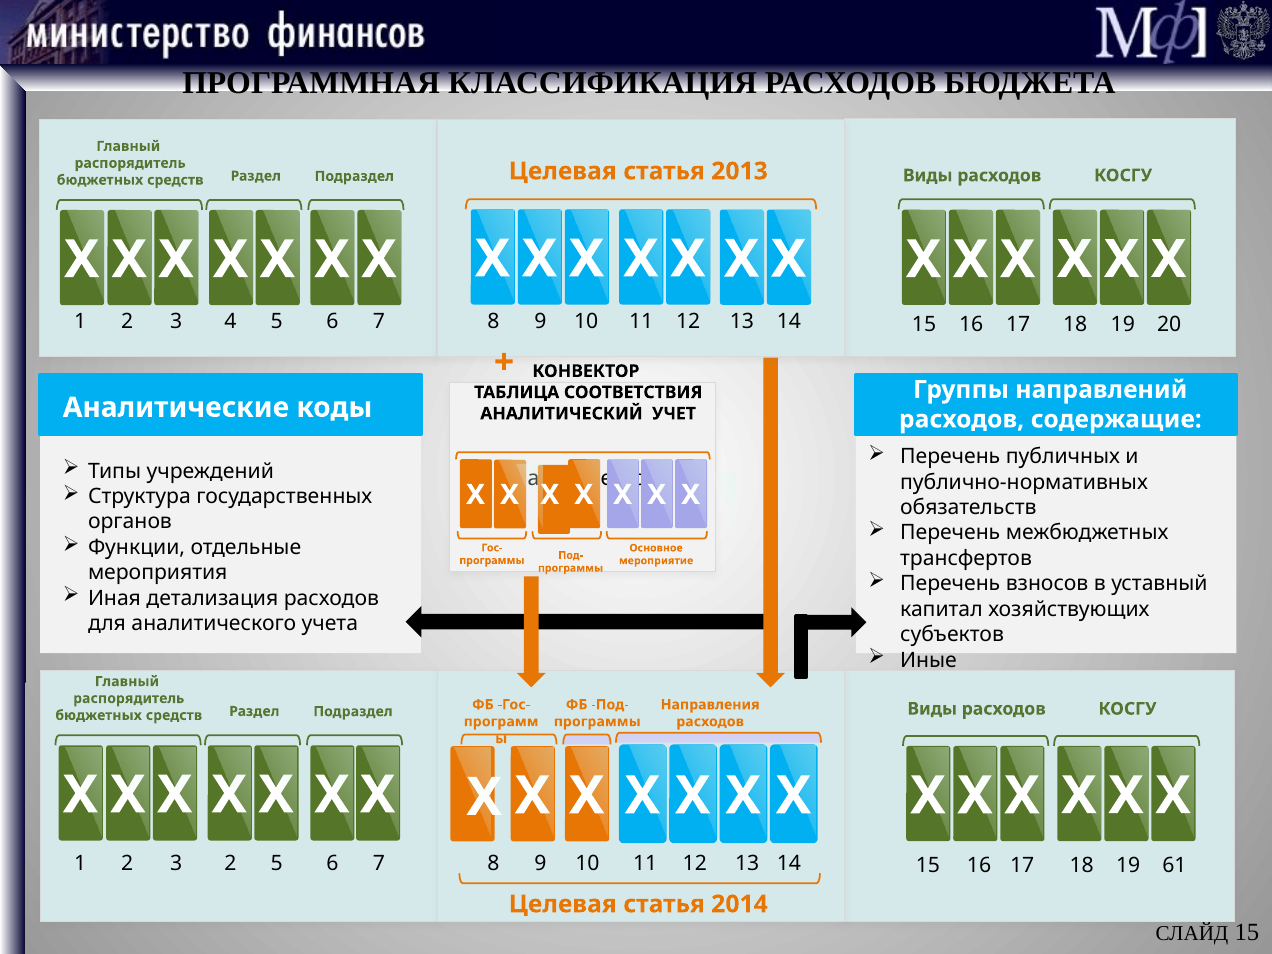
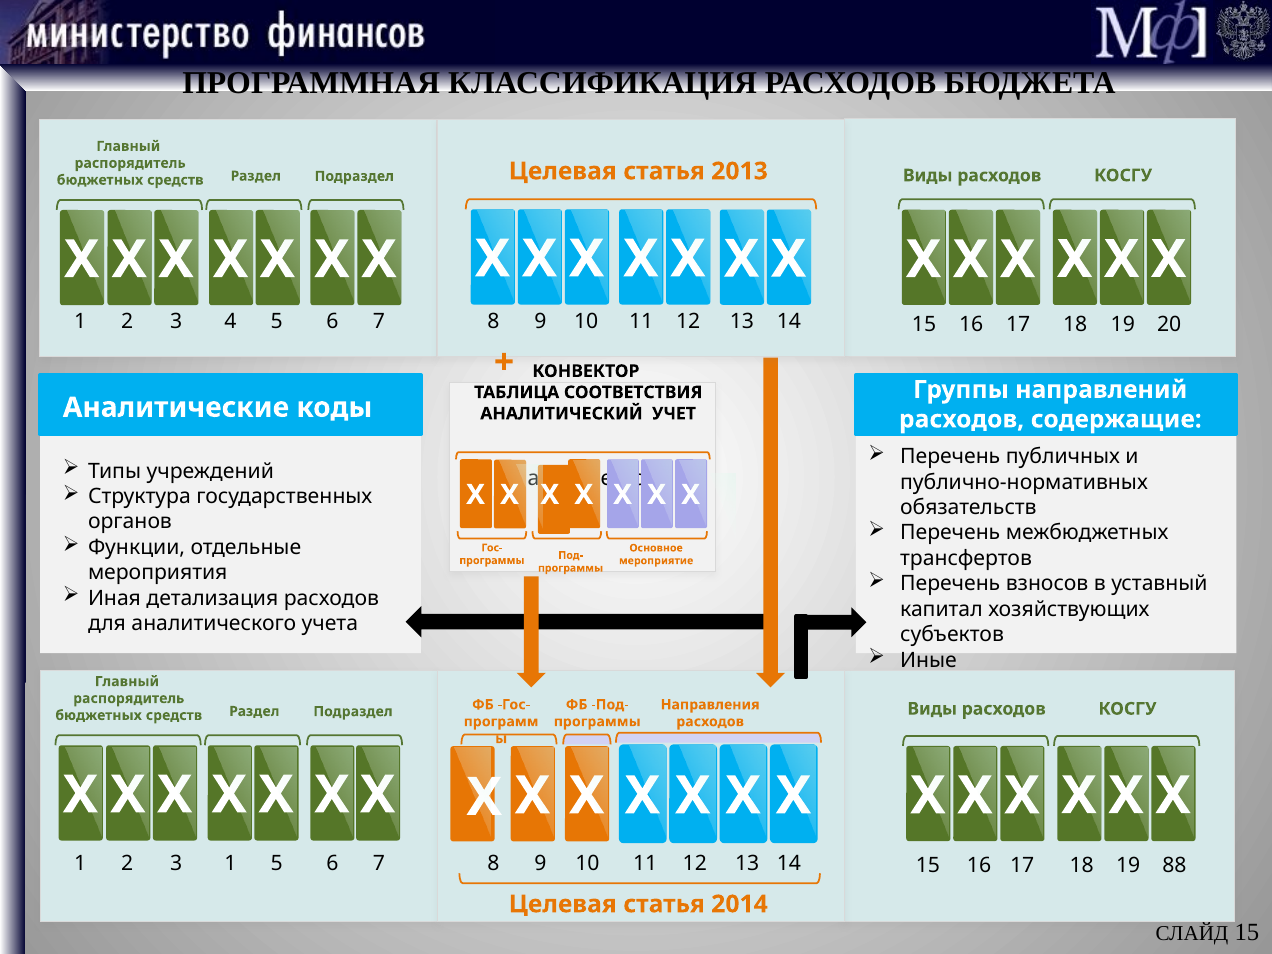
3 2: 2 -> 1 (230, 863)
61: 61 -> 88 (1174, 866)
